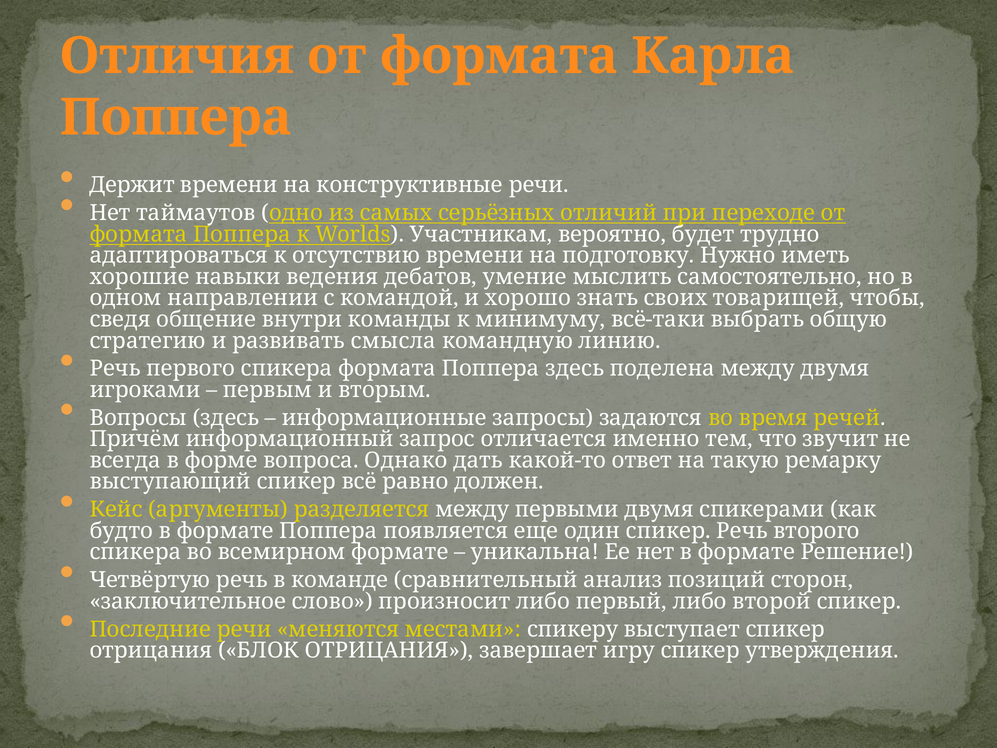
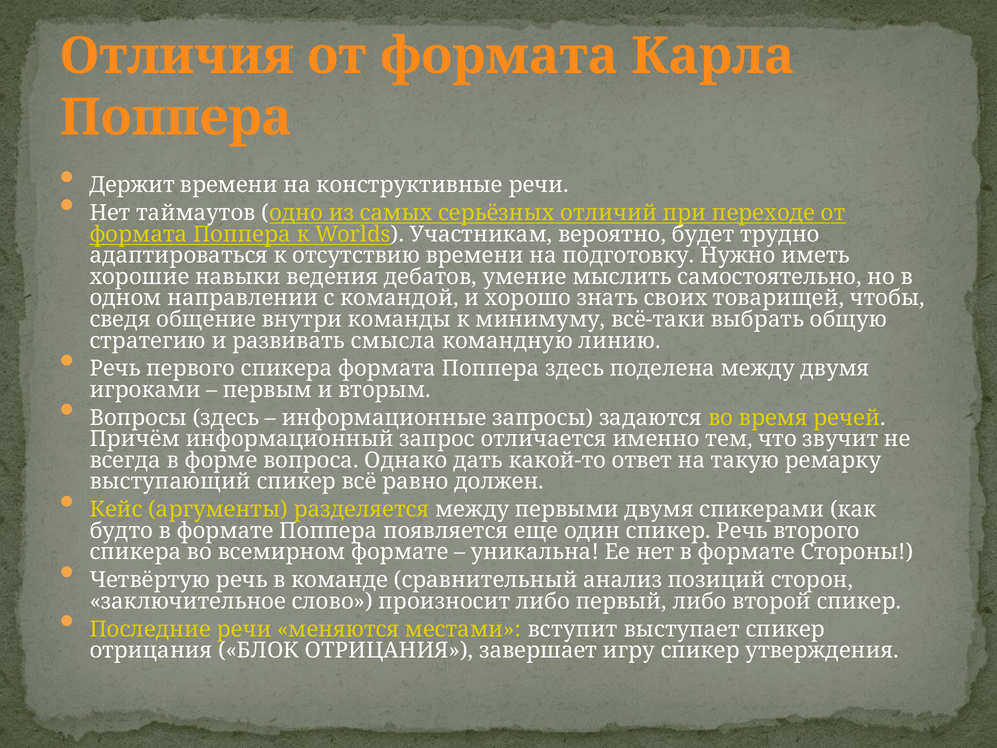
Решение: Решение -> Стороны (857, 552)
спикеру: спикеру -> вступит (573, 629)
